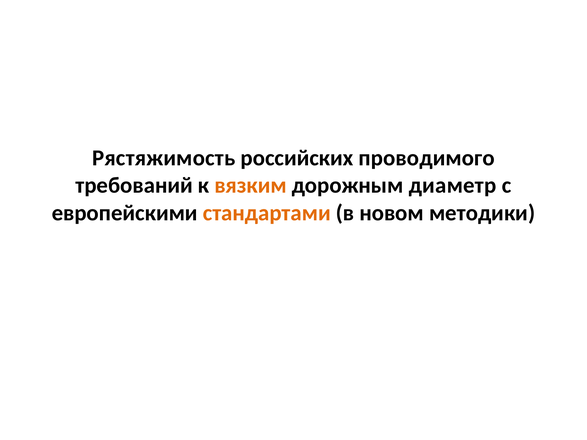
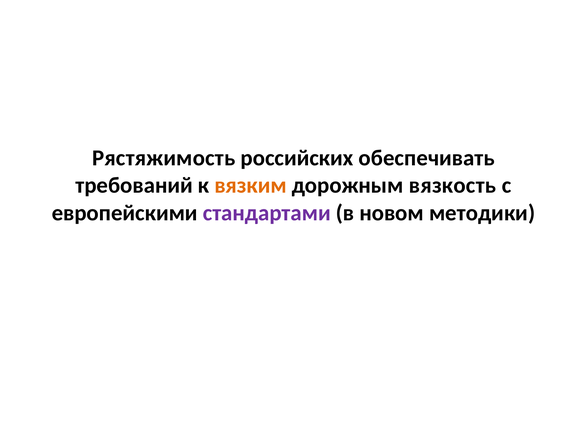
проводимого: проводимого -> обеспечивать (427, 158)
диаметр: диаметр -> вязкость (453, 186)
стандартами colour: orange -> purple (267, 213)
